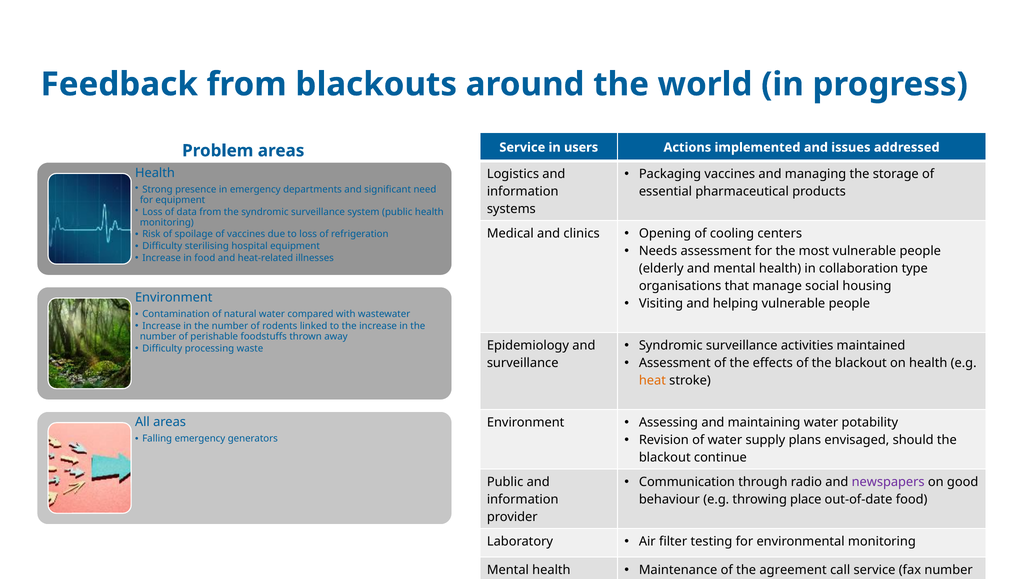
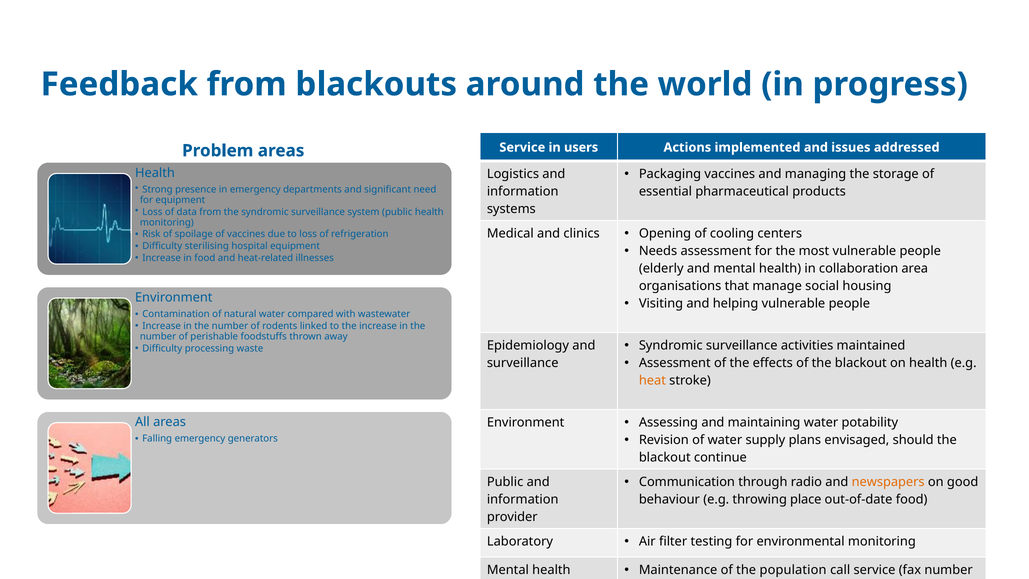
type: type -> area (915, 268)
newspapers colour: purple -> orange (888, 482)
agreement: agreement -> population (793, 570)
